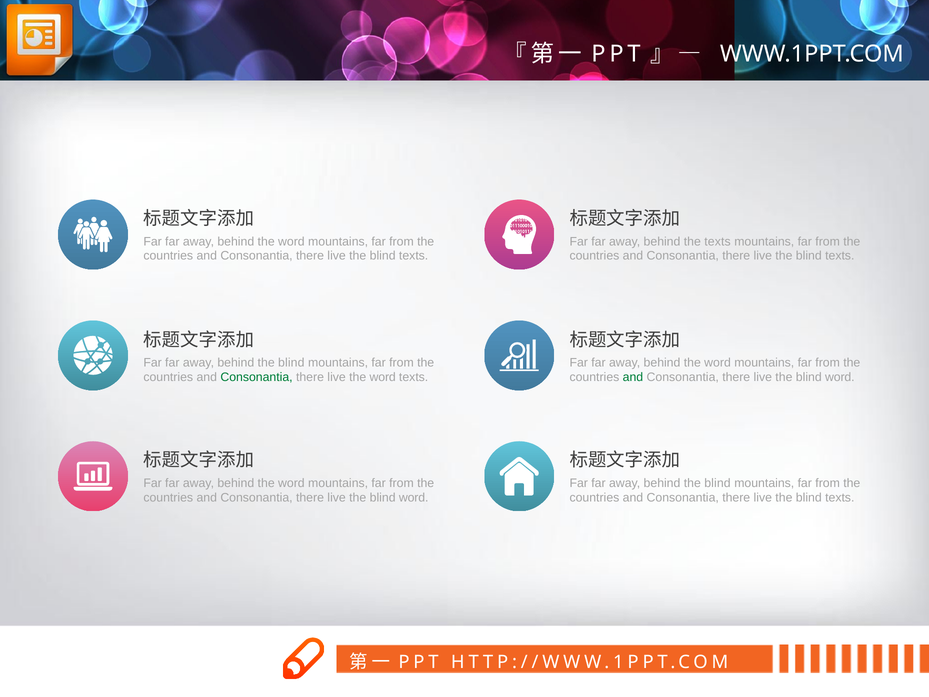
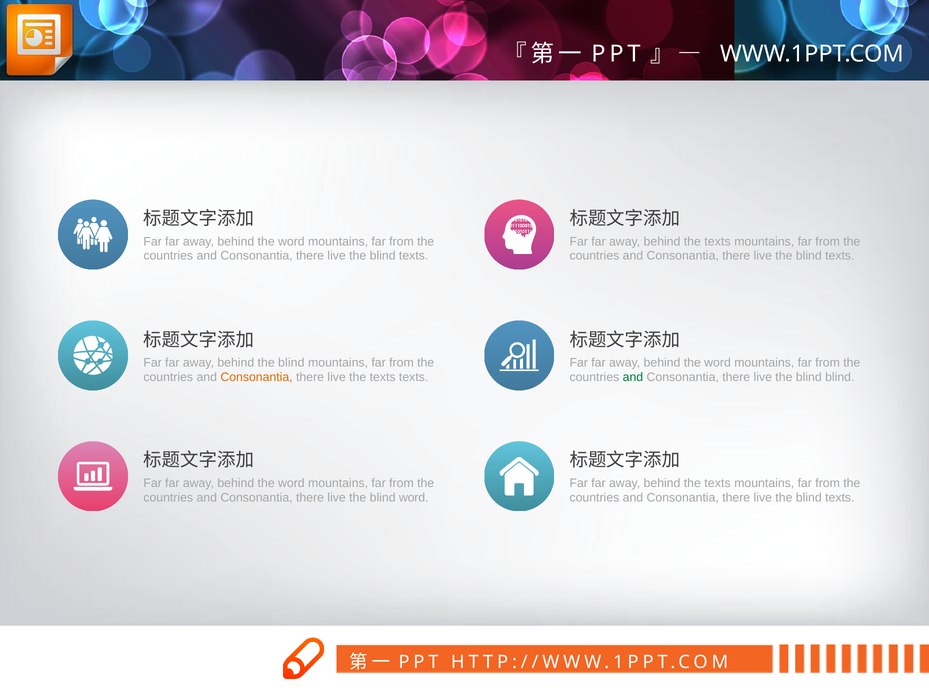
Consonantia colour: green -> orange (257, 377)
live the word: word -> texts (383, 377)
word: word -> blind (840, 377)
blind: blind -> texts (717, 483)
